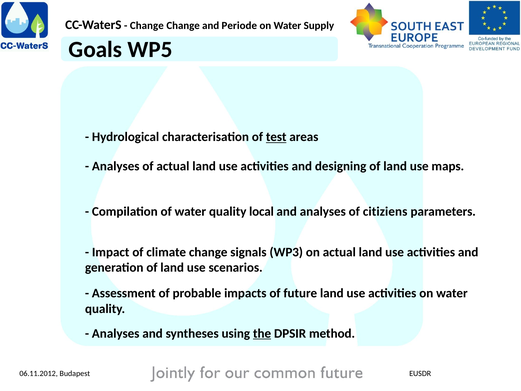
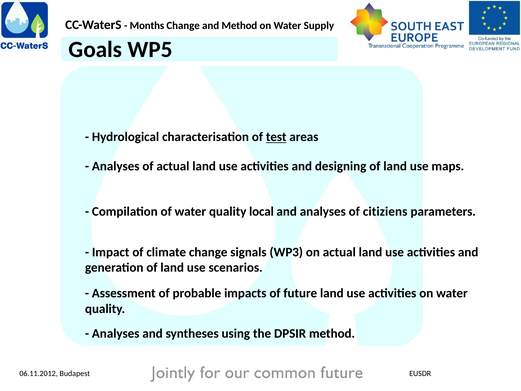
Change: Change -> Months (147, 25)
and Periode: Periode -> Method (239, 25)
the underline: present -> none (262, 333)
